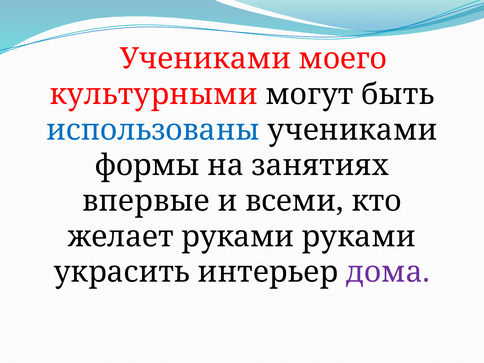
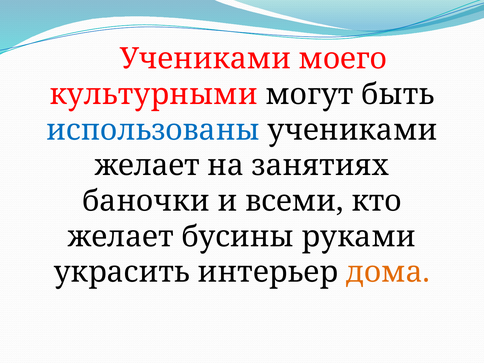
формы: формы -> желает (147, 166)
впервые: впервые -> баночки (146, 201)
желает руками: руками -> бусины (238, 237)
дома colour: purple -> orange (388, 272)
